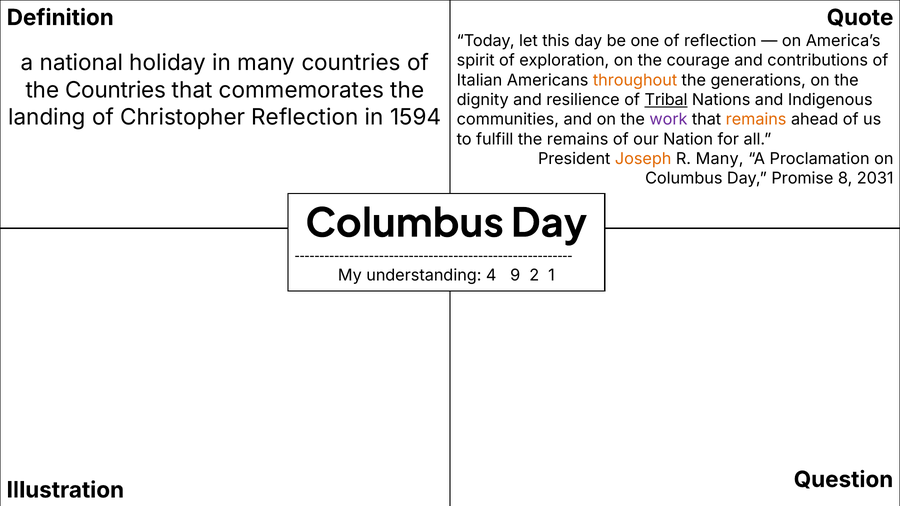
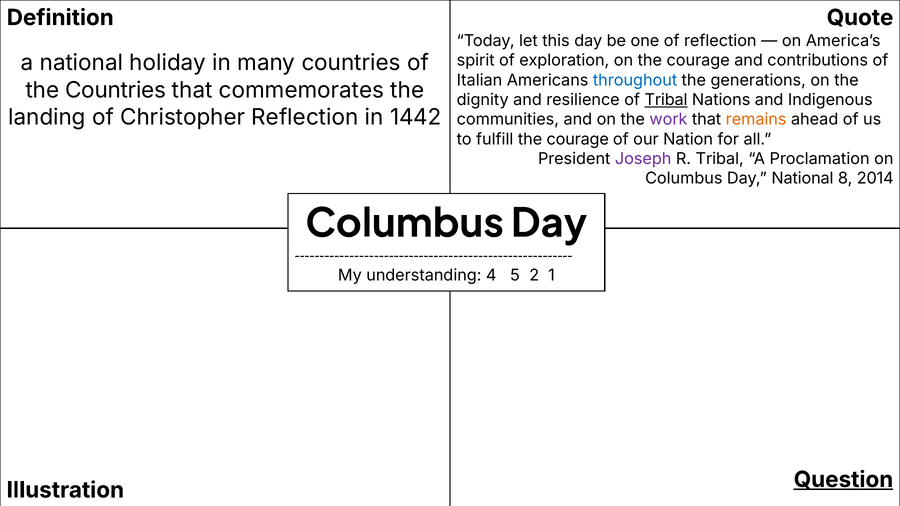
throughout colour: orange -> blue (635, 80)
1594: 1594 -> 1442 (416, 117)
fulfill the remains: remains -> courage (578, 139)
Joseph colour: orange -> purple (643, 159)
R Many: Many -> Tribal (720, 159)
Day Promise: Promise -> National (802, 179)
2031: 2031 -> 2014 (875, 179)
9: 9 -> 5 (515, 275)
Question underline: none -> present (843, 480)
